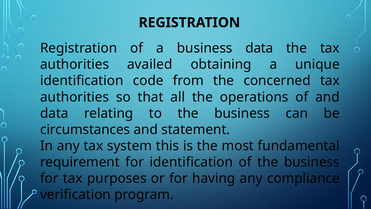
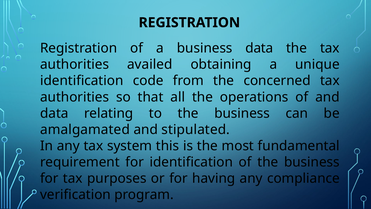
circumstances: circumstances -> amalgamated (85, 129)
statement: statement -> stipulated (196, 129)
